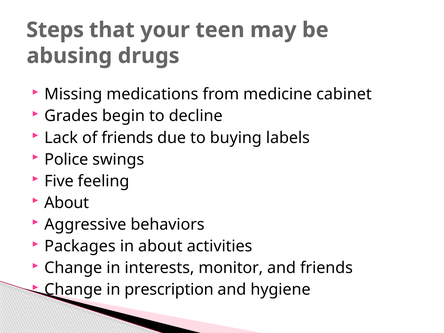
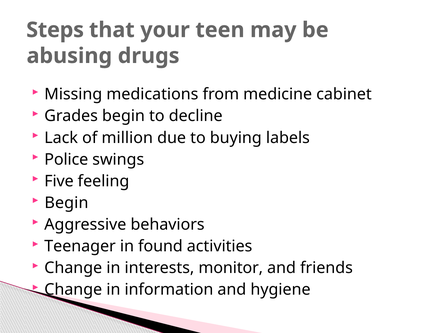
of friends: friends -> million (127, 138)
About: About -> Begin (66, 203)
Packages: Packages -> Teenager (80, 246)
in about: about -> found (160, 246)
prescription: prescription -> information (169, 290)
